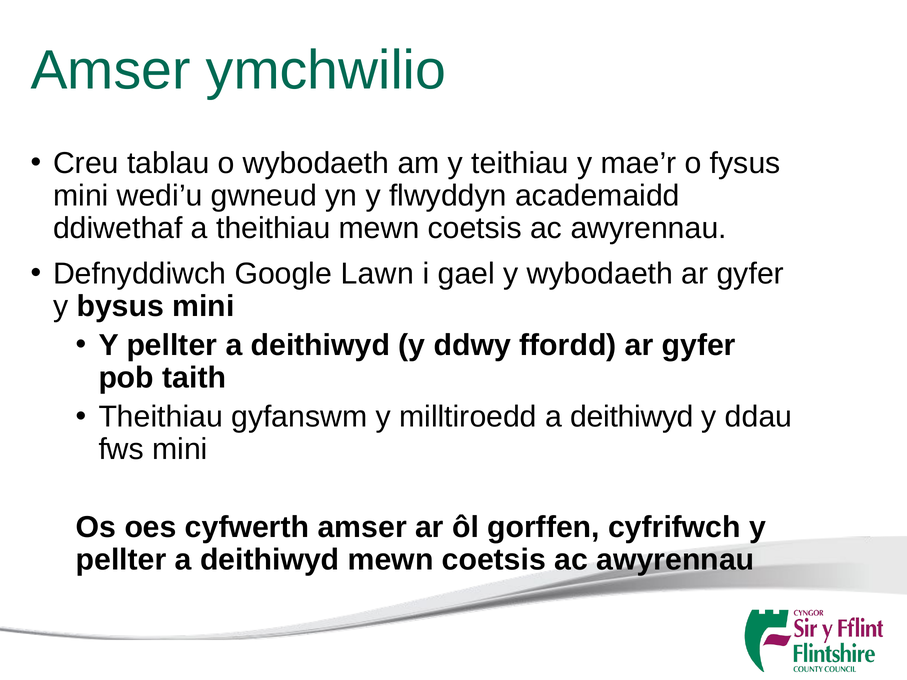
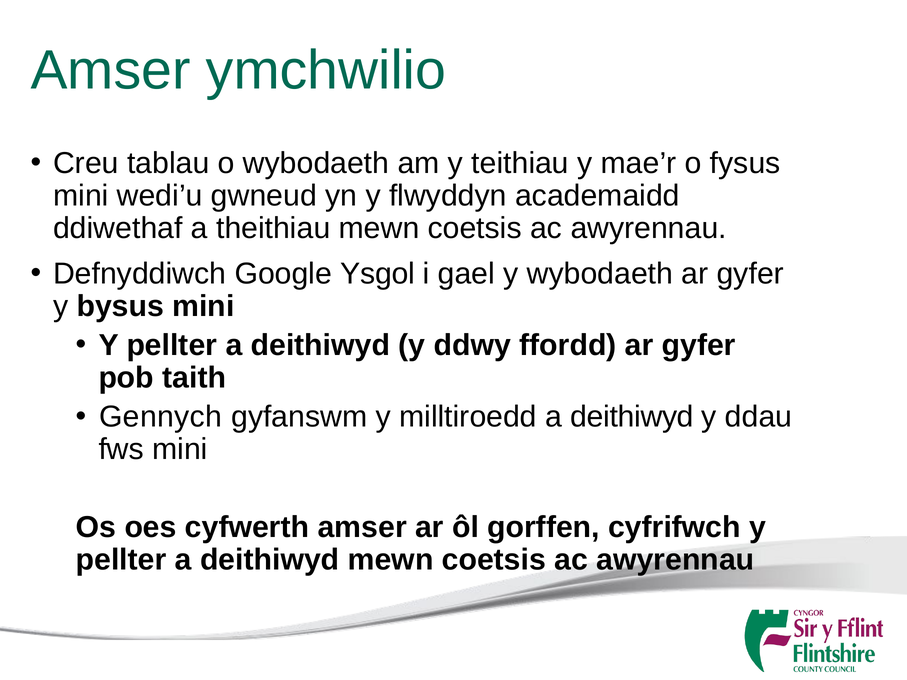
Lawn: Lawn -> Ysgol (378, 274)
Theithiau: Theithiau -> Gennych (161, 417)
